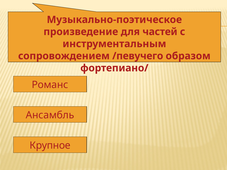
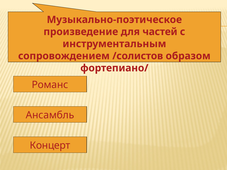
/певучего: /певучего -> /солистов (138, 56)
Крупное: Крупное -> Концерт (50, 146)
